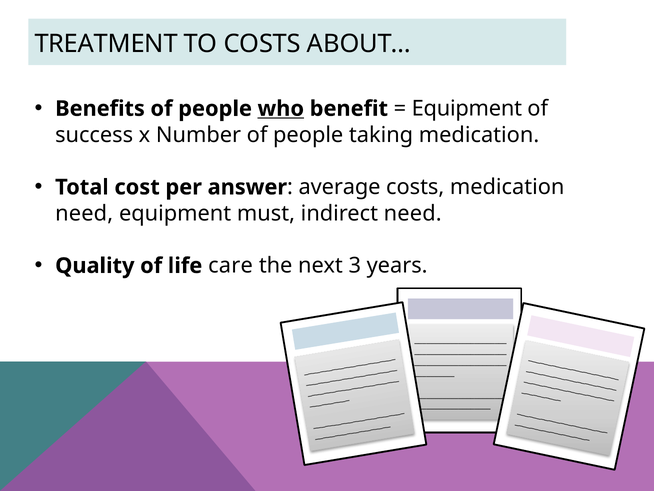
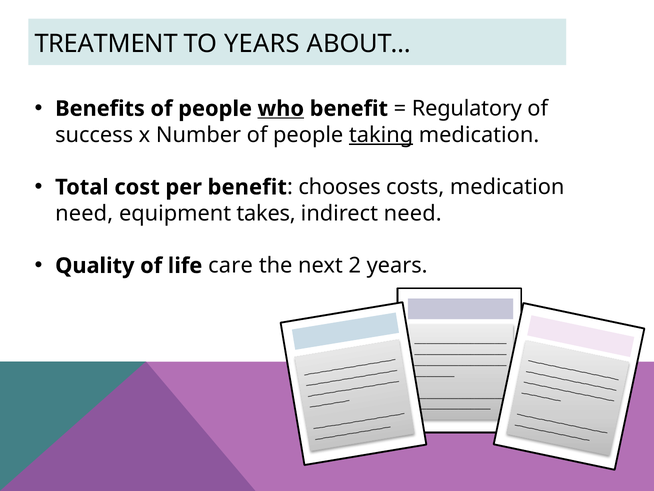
TO COSTS: COSTS -> YEARS (262, 44)
Equipment: Equipment -> Regulatory (467, 109)
taking underline: none -> present (381, 135)
per answer: answer -> benefit (247, 187)
average: average -> chooses (340, 187)
must: must -> takes (266, 213)
3: 3 -> 2 (355, 266)
